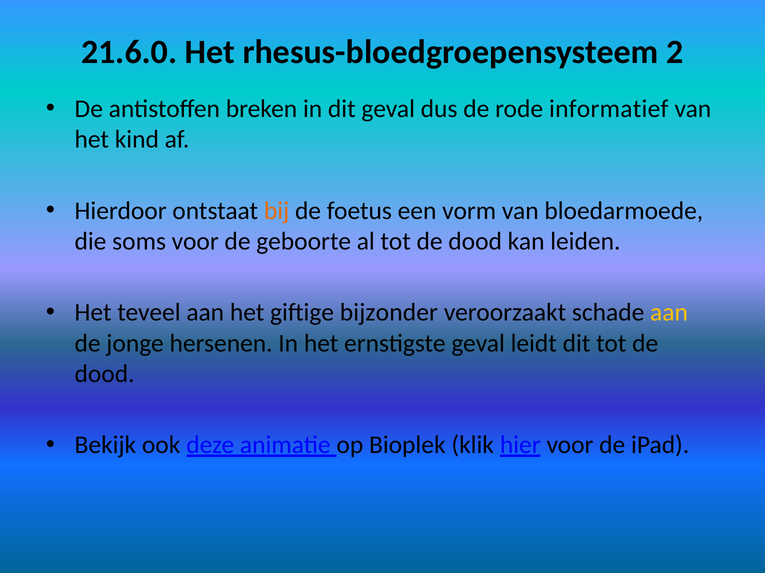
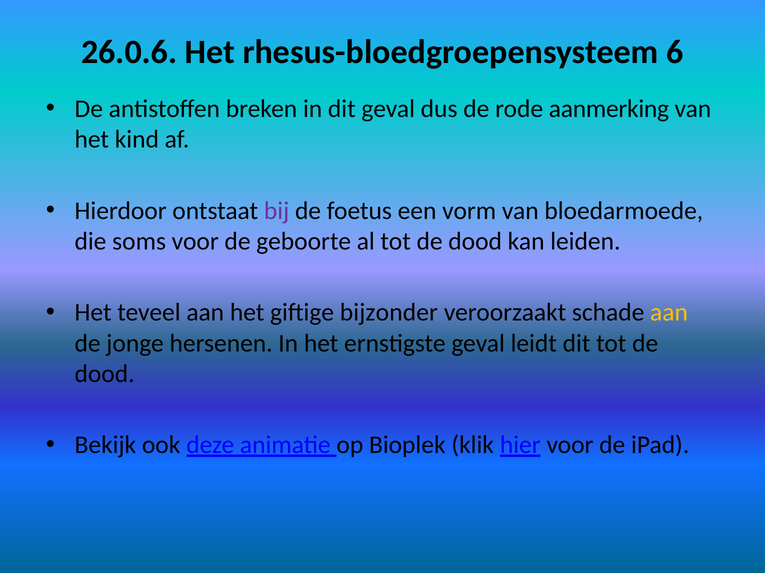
21.6.0: 21.6.0 -> 26.0.6 (129, 52)
2: 2 -> 6 (675, 52)
informatief: informatief -> aanmerking (609, 109)
bij colour: orange -> purple (277, 211)
